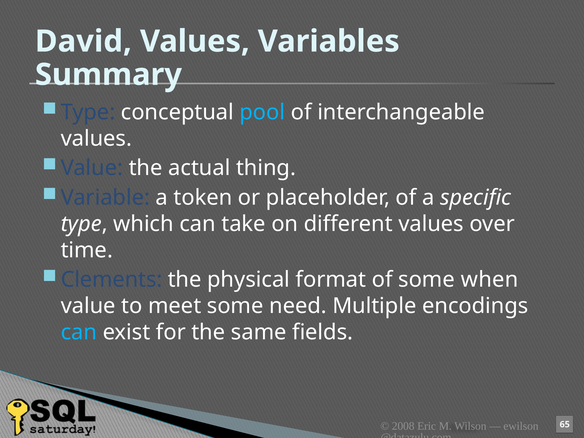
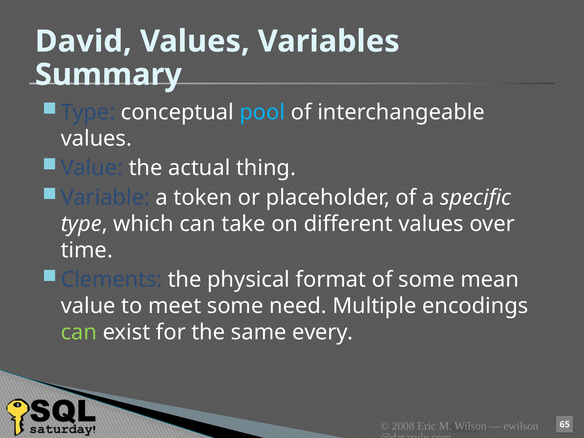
when: when -> mean (490, 280)
can colour: light blue -> light green (79, 332)
fields: fields -> every (323, 332)
